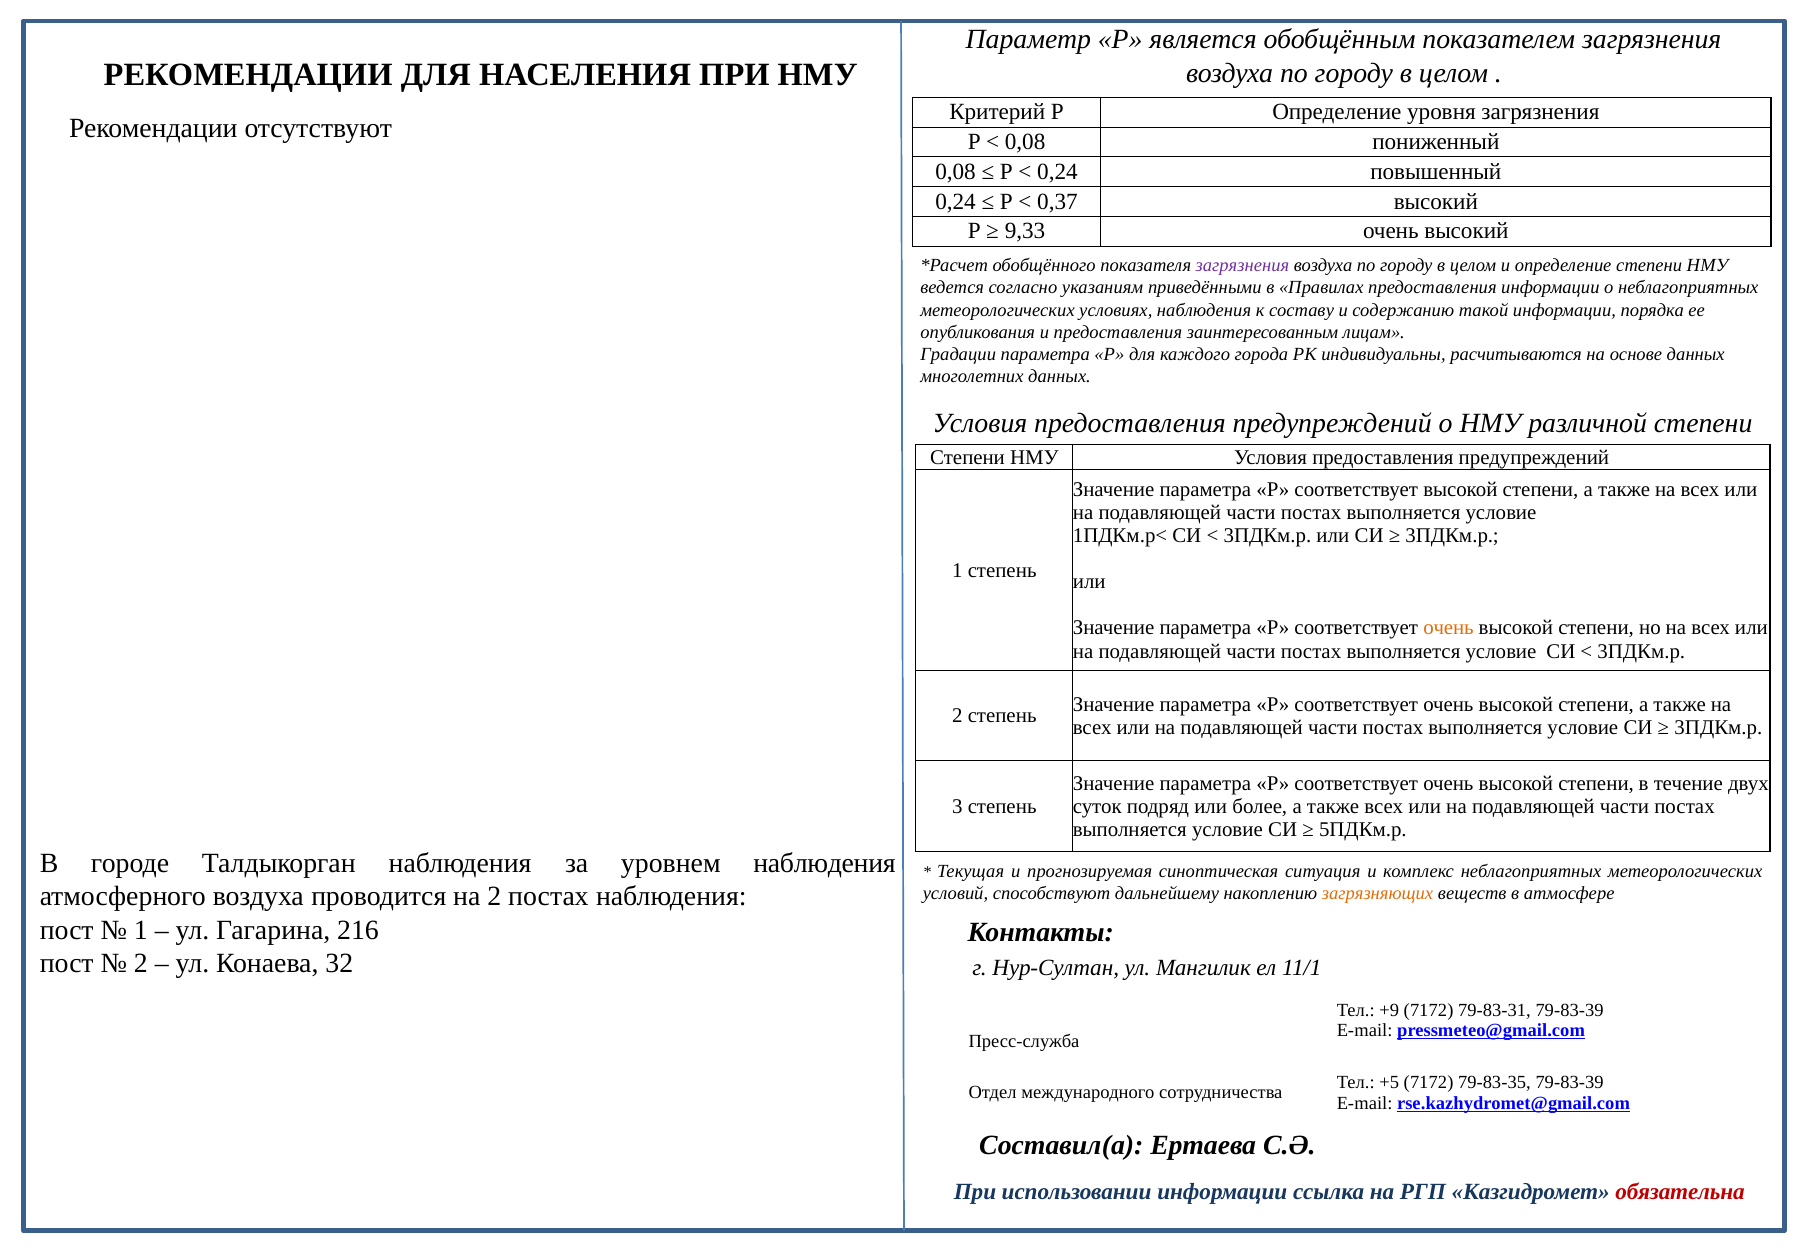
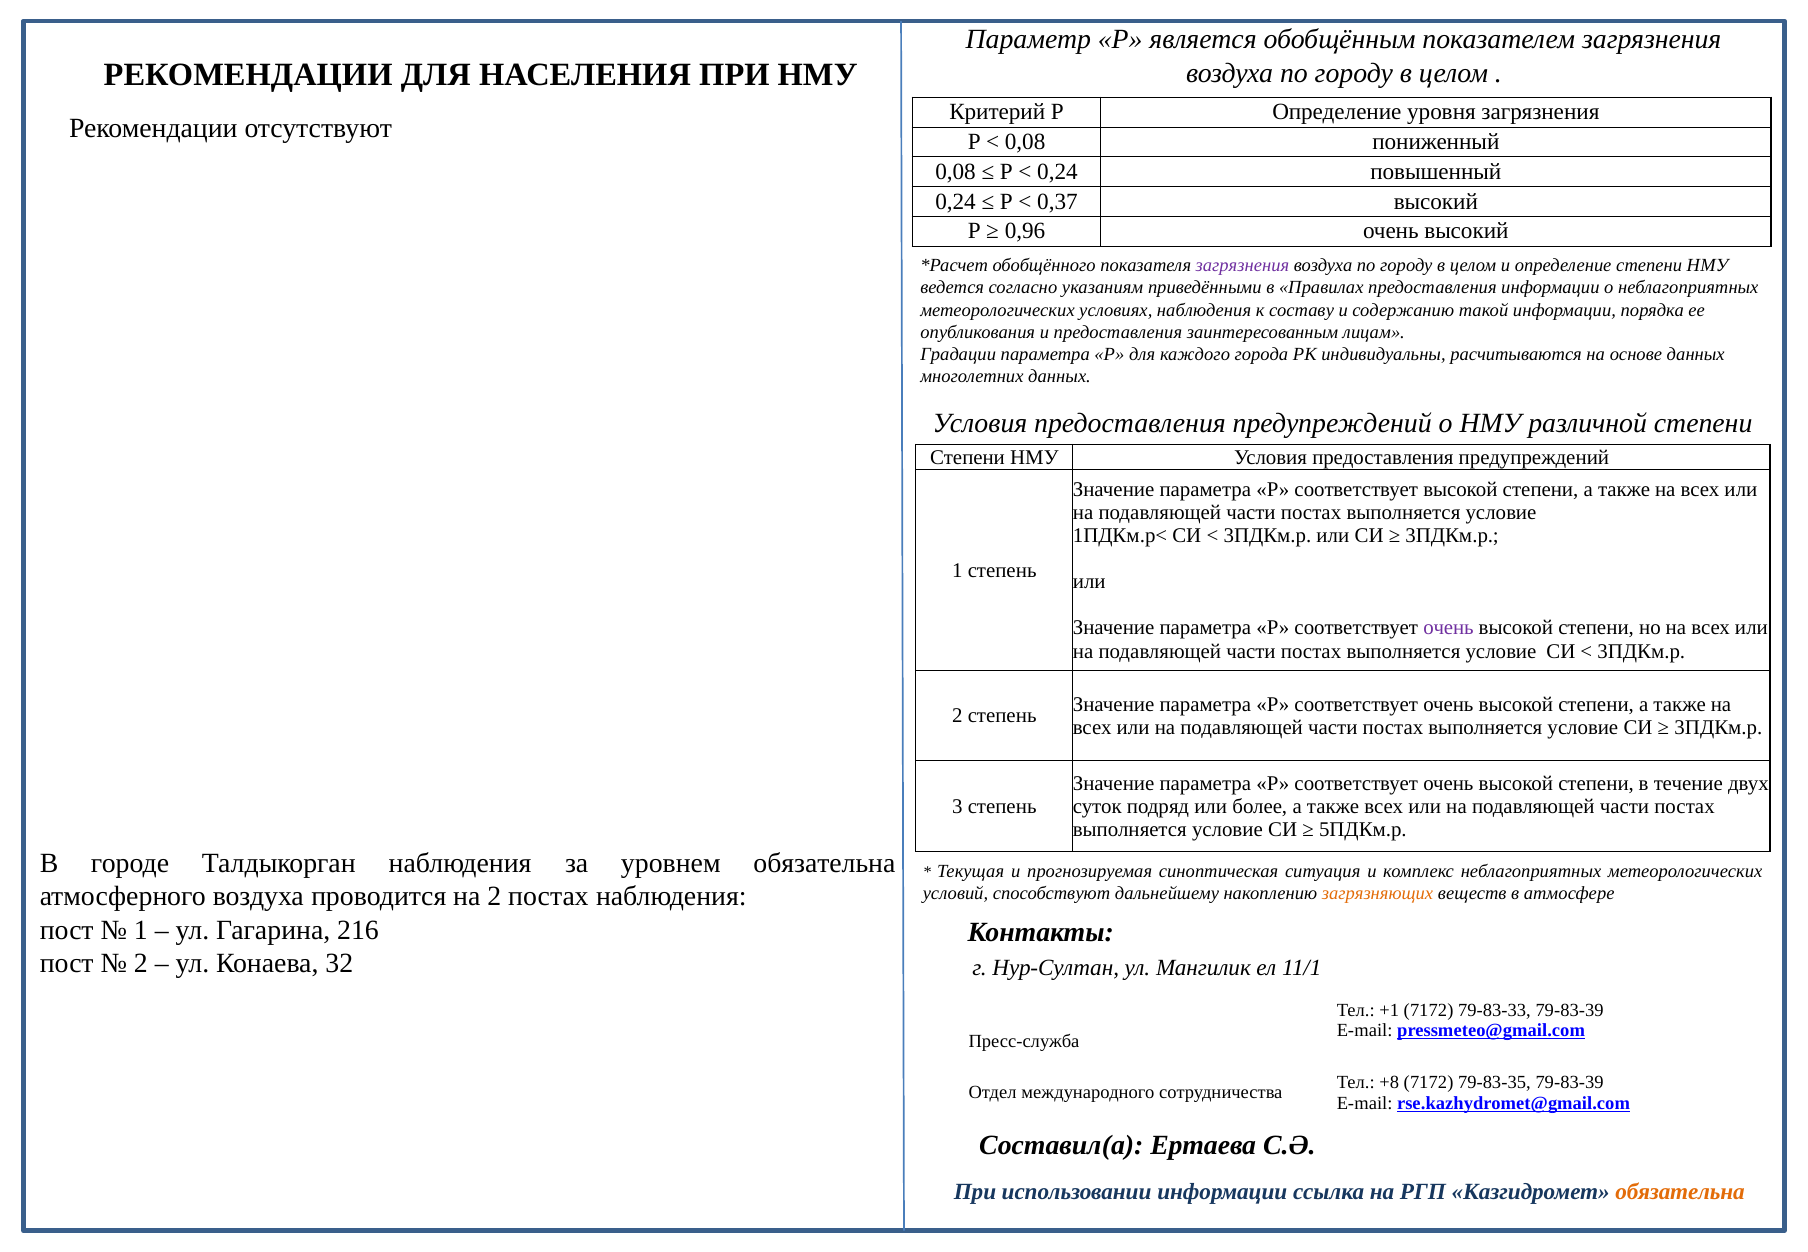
9,33: 9,33 -> 0,96 (1025, 231)
очень colour: orange -> purple (1448, 628)
уровнем наблюдения: наблюдения -> обязательна (824, 863)
+9: +9 -> +1 (1389, 1010)
79-83-31: 79-83-31 -> 79-83-33 (1494, 1010)
+5: +5 -> +8 (1389, 1082)
обязательна colour: red -> orange (1680, 1192)
